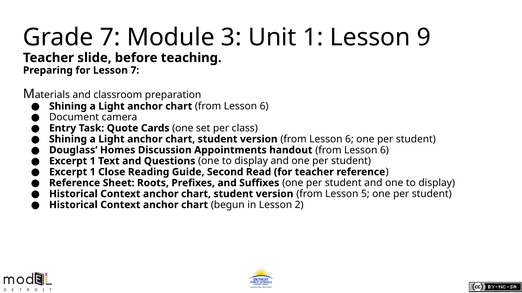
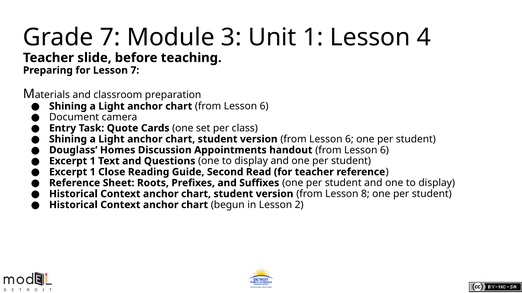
9: 9 -> 4 (424, 37)
5: 5 -> 8 (365, 194)
